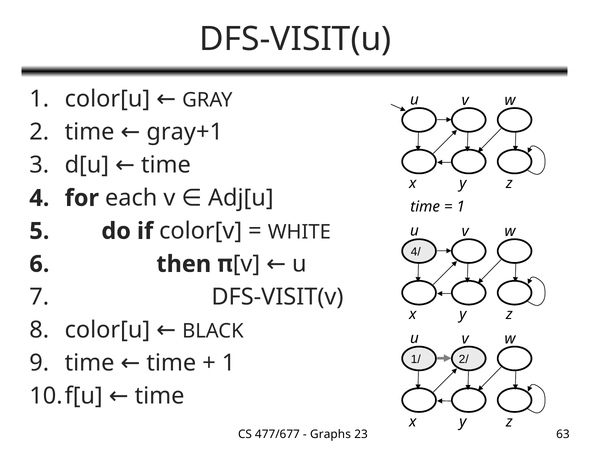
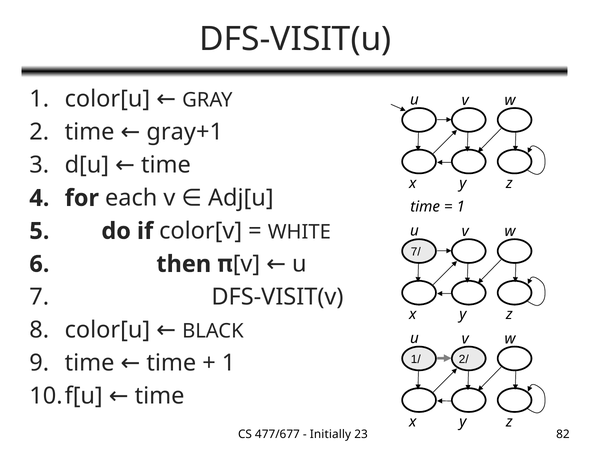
4/: 4/ -> 7/ (416, 252)
Graphs: Graphs -> Initially (330, 435)
63: 63 -> 82 (563, 435)
